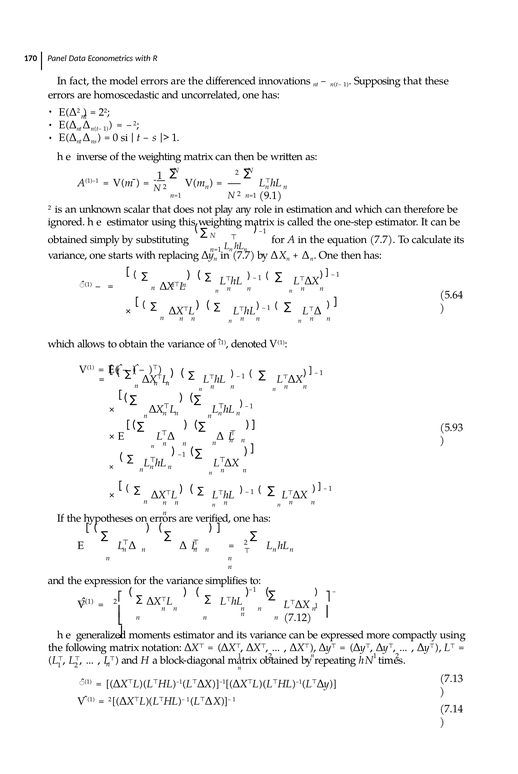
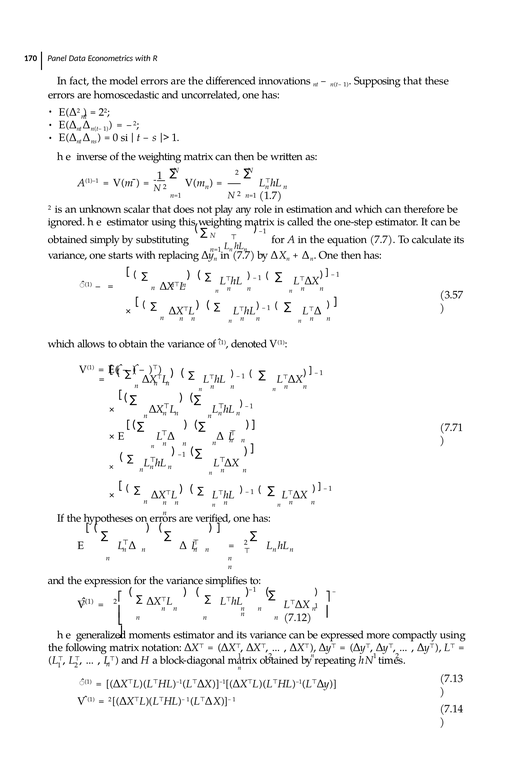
9.1: 9.1 -> 1.7 (271, 196)
5.64: 5.64 -> 3.57 (452, 295)
5.93: 5.93 -> 7.71 (452, 427)
